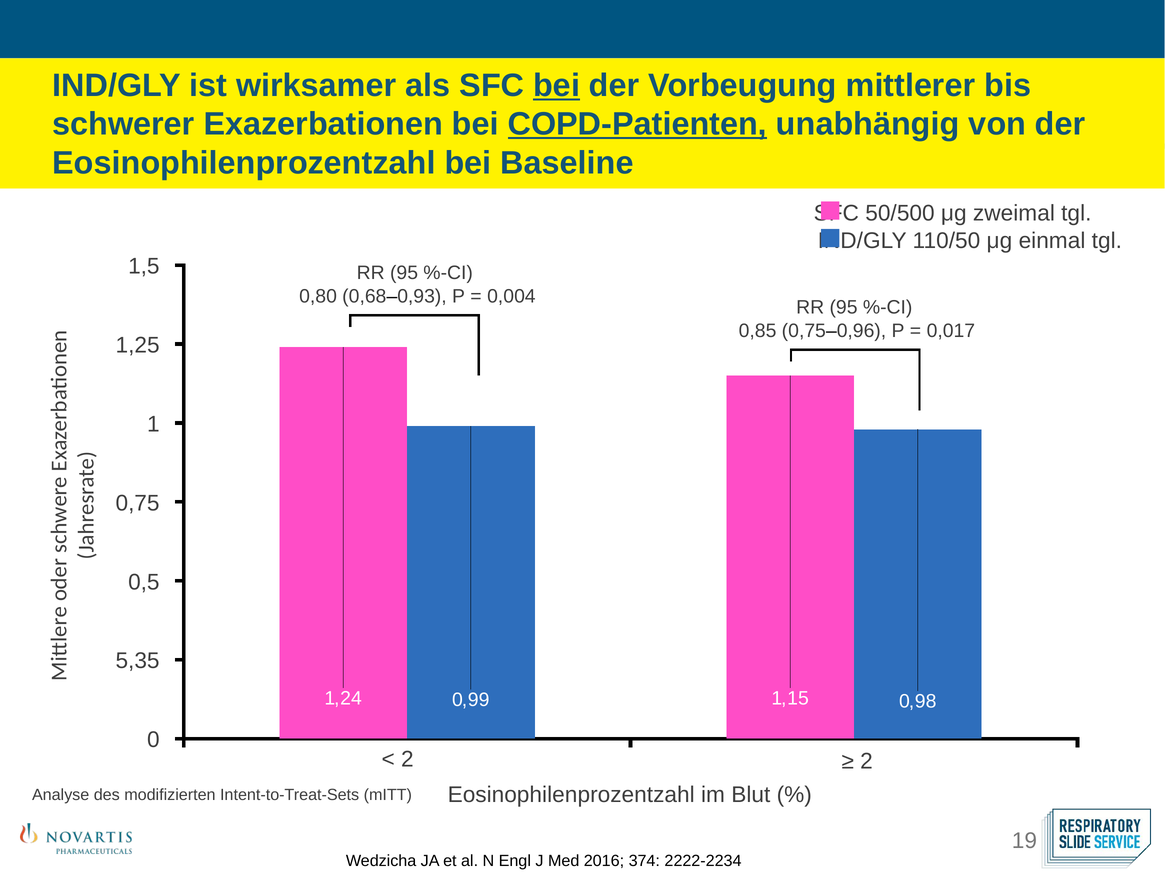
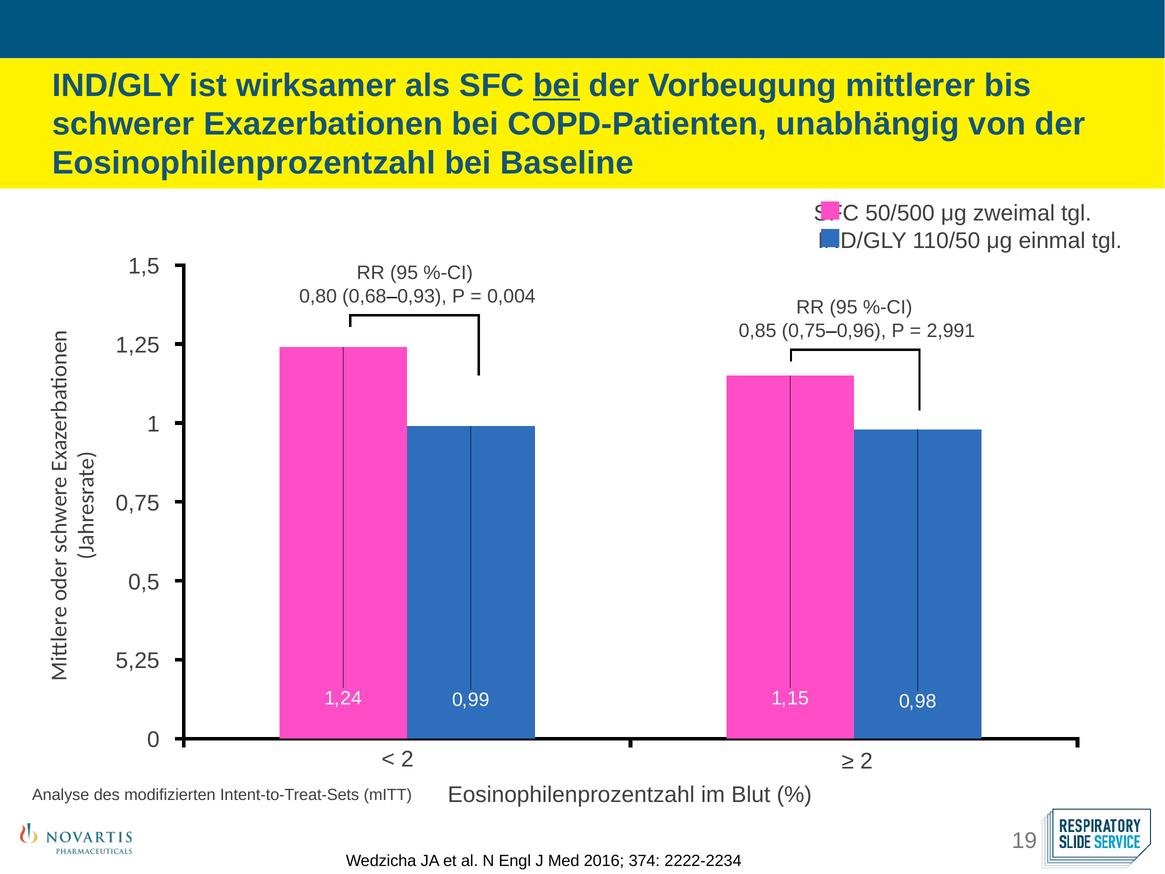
COPD-Patienten underline: present -> none (637, 124)
0,017: 0,017 -> 2,991 (951, 331)
5,35: 5,35 -> 5,25 (138, 661)
